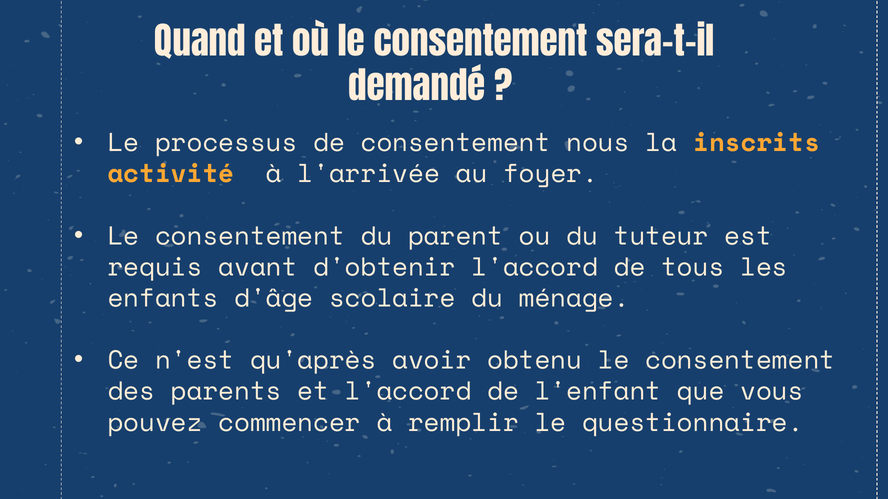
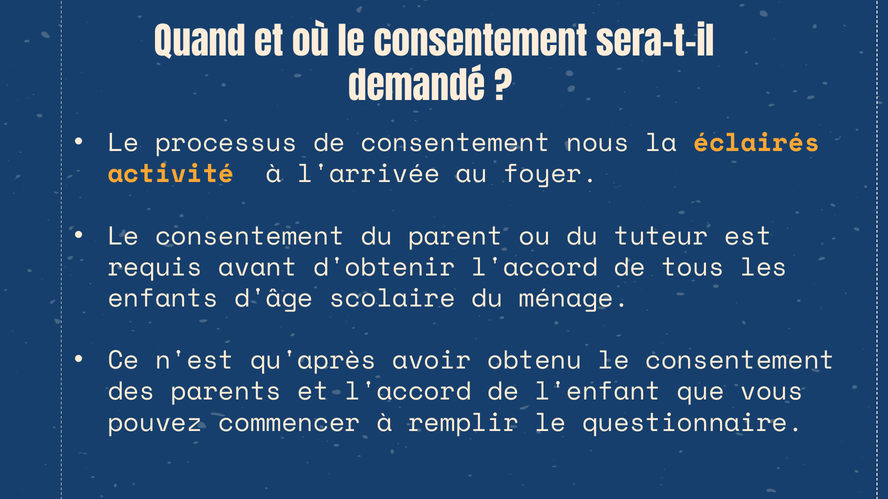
inscrits: inscrits -> éclairés (757, 143)
